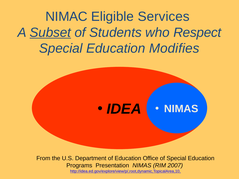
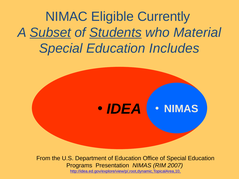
Services: Services -> Currently (164, 17)
Students underline: none -> present (115, 33)
Respect: Respect -> Material (197, 33)
Modifies: Modifies -> Includes (174, 48)
